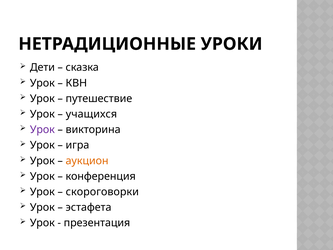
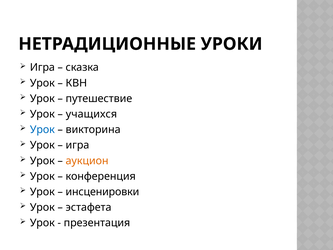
Дети: Дети -> Игра (42, 67)
Урок colour: purple -> blue (42, 130)
скороговорки: скороговорки -> инсценировки (102, 192)
